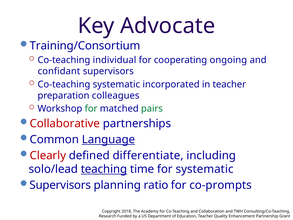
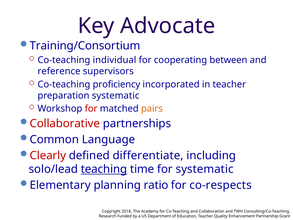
ongoing: ongoing -> between (228, 60)
confidant: confidant -> reference (59, 71)
Co-teaching systematic: systematic -> proficiency (116, 84)
preparation colleagues: colleagues -> systematic (116, 95)
for colour: green -> red (91, 109)
pairs colour: green -> orange (152, 109)
Language underline: present -> none (108, 139)
Supervisors: Supervisors -> Elementary (60, 185)
co-prompts: co-prompts -> co-respects (221, 185)
